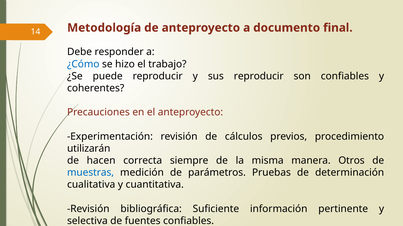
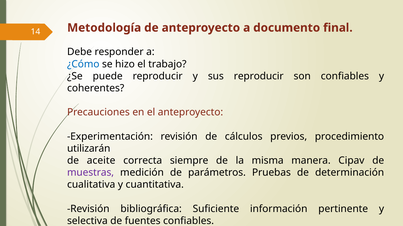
hacen: hacen -> aceite (101, 161)
Otros: Otros -> Cipav (351, 161)
muestras colour: blue -> purple (91, 173)
